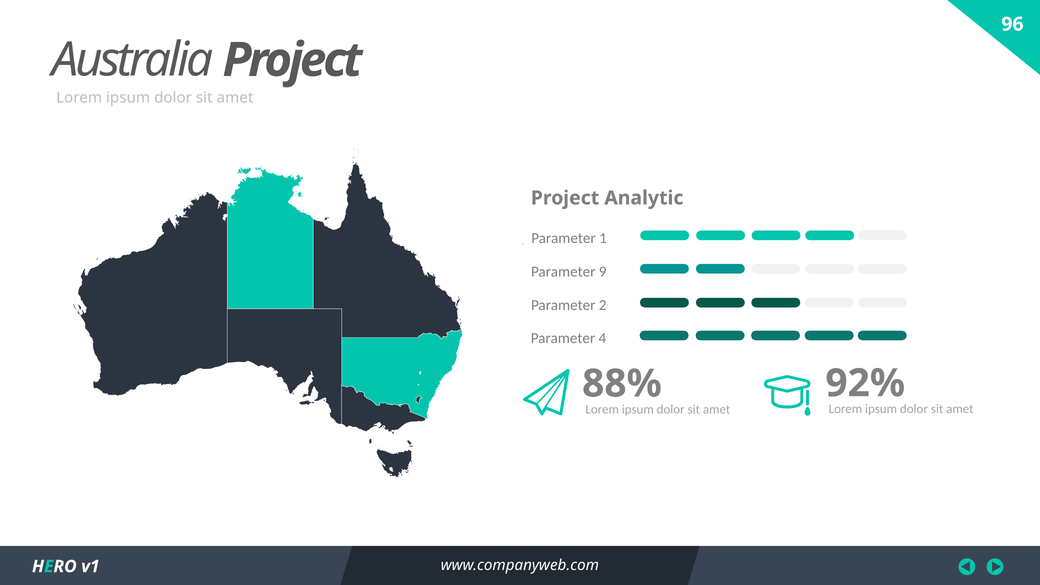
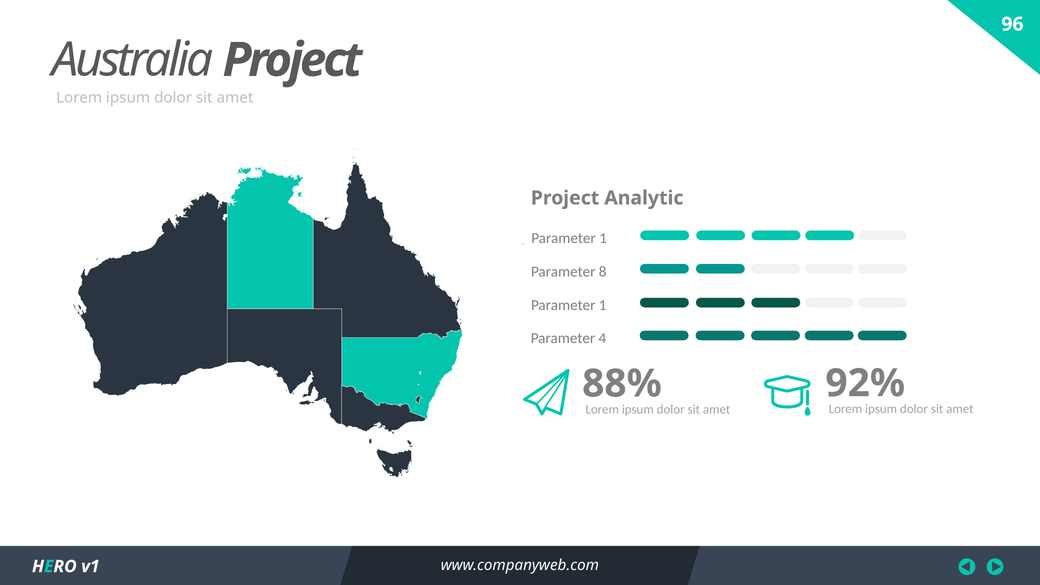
9: 9 -> 8 (603, 272)
2: 2 -> 1 (603, 305)
